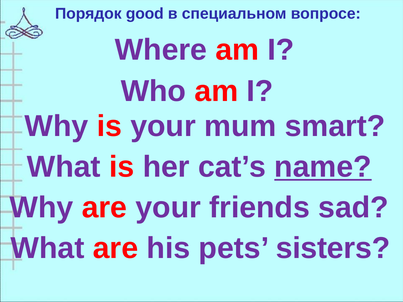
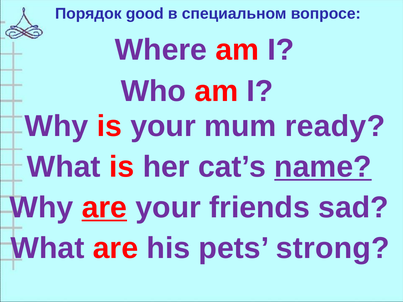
smart: smart -> ready (335, 126)
are underline: none -> present (104, 208)
sisters: sisters -> strong (333, 248)
